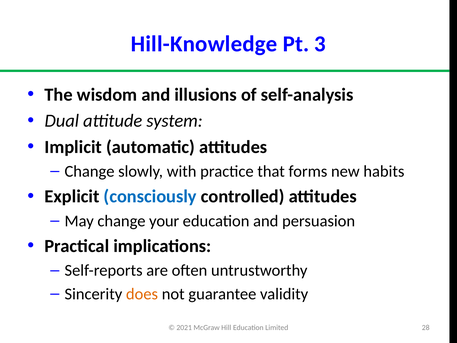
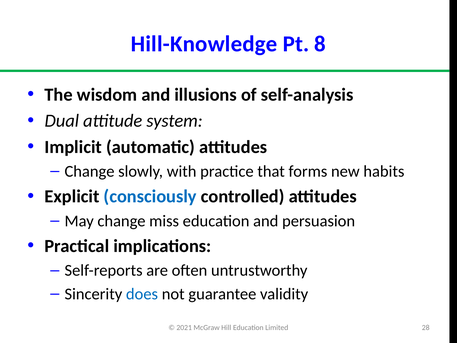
3: 3 -> 8 (320, 44)
your: your -> miss (164, 221)
does colour: orange -> blue (142, 294)
